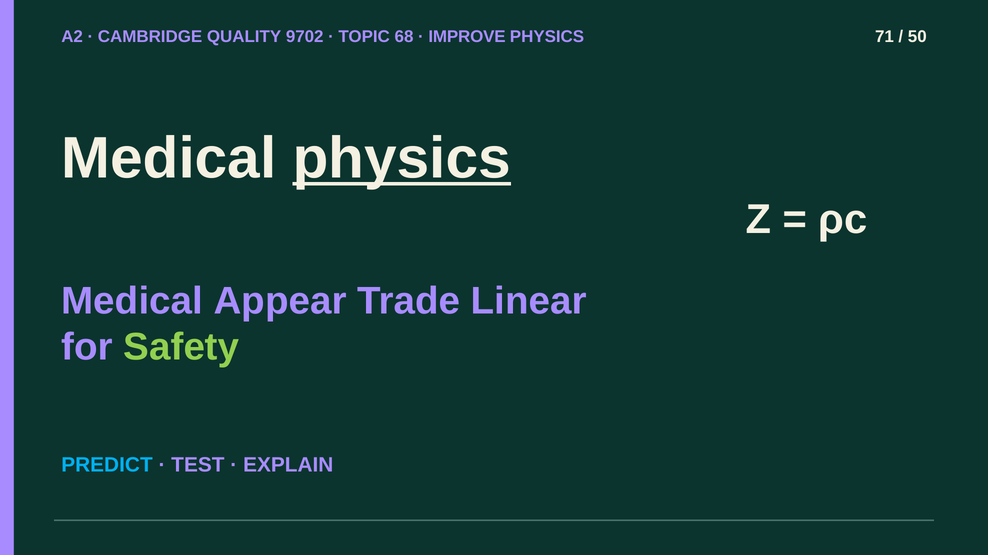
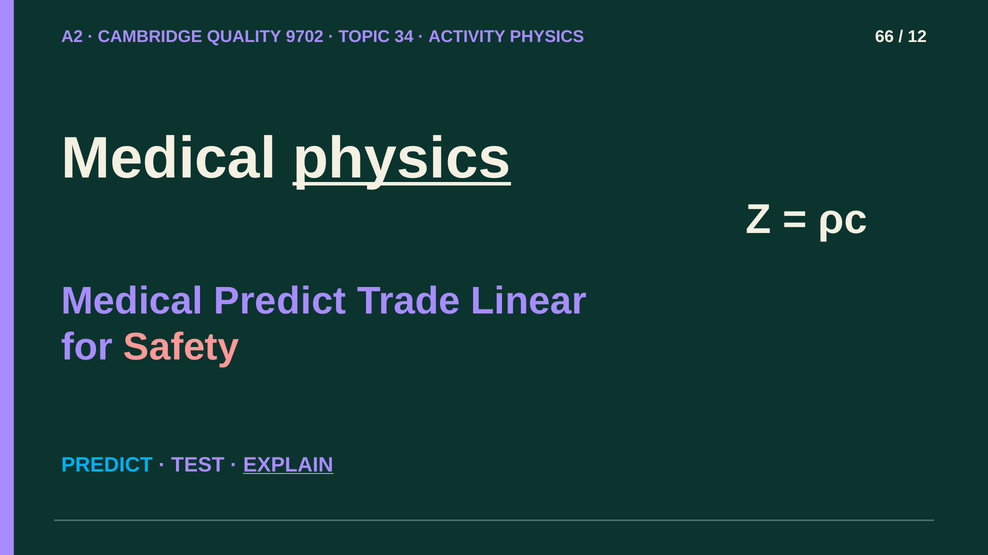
68: 68 -> 34 (404, 37)
IMPROVE: IMPROVE -> ACTIVITY (467, 37)
71: 71 -> 66 (884, 37)
50: 50 -> 12 (917, 37)
Medical Appear: Appear -> Predict (280, 301)
Safety colour: light green -> pink (181, 348)
EXPLAIN underline: none -> present (288, 465)
